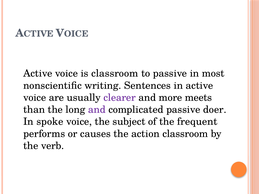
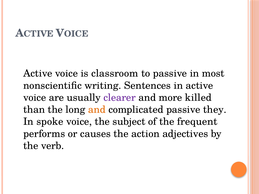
meets: meets -> killed (198, 98)
and colour: purple -> orange (97, 110)
doer: doer -> they (215, 110)
action classroom: classroom -> adjectives (185, 134)
